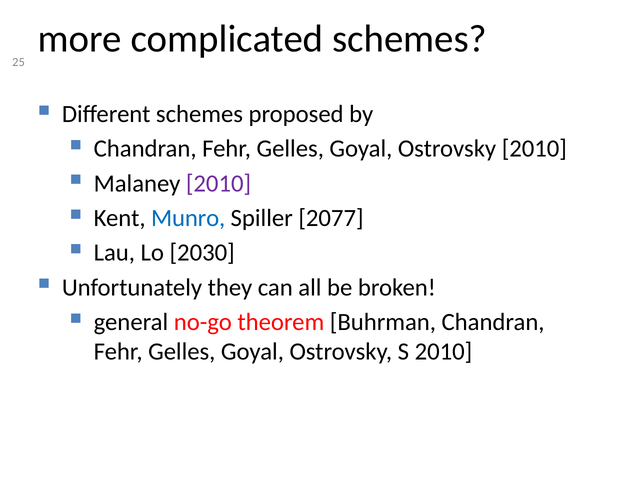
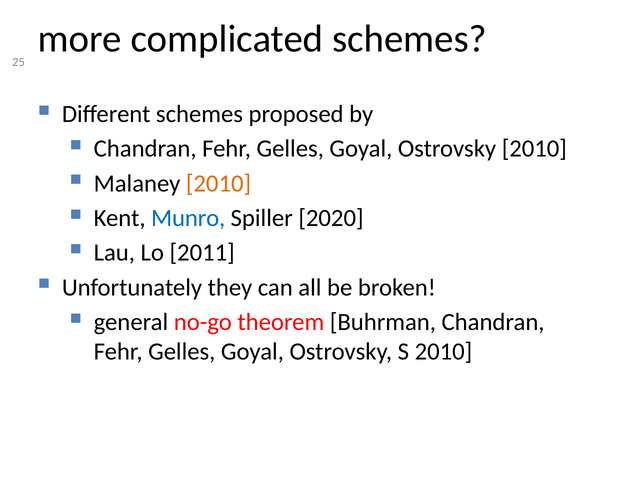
2010 colour: purple -> orange (219, 183)
2077: 2077 -> 2020 (331, 218)
2030: 2030 -> 2011 (202, 253)
